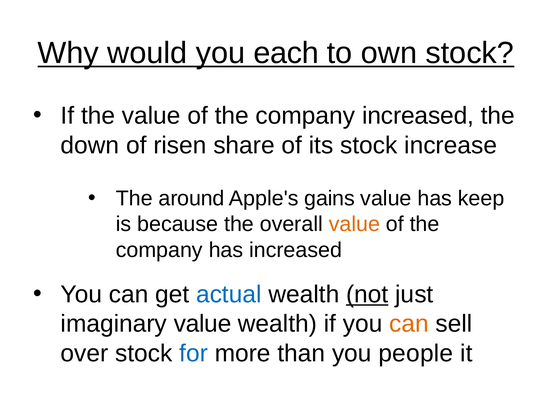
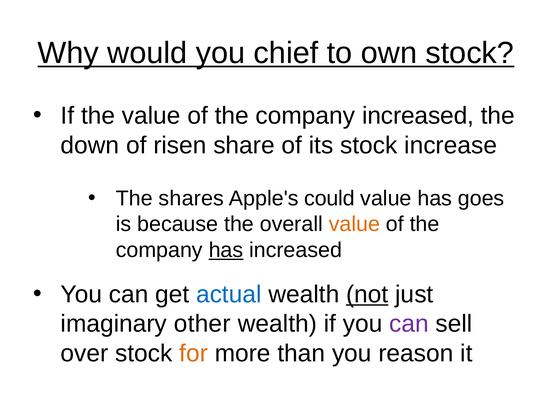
each: each -> chief (286, 53)
around: around -> shares (191, 198)
gains: gains -> could (330, 198)
keep: keep -> goes (481, 198)
has underline: none -> present (226, 250)
imaginary value: value -> other (202, 324)
can colour: orange -> purple (409, 324)
for colour: blue -> orange (194, 353)
people: people -> reason (416, 353)
